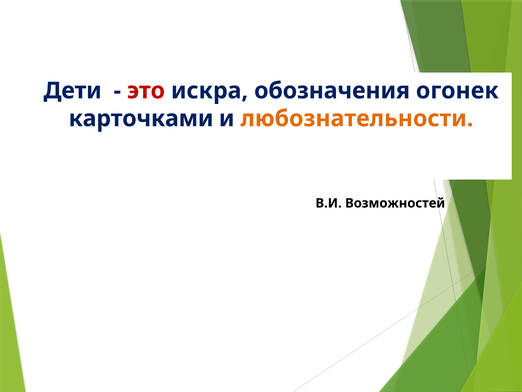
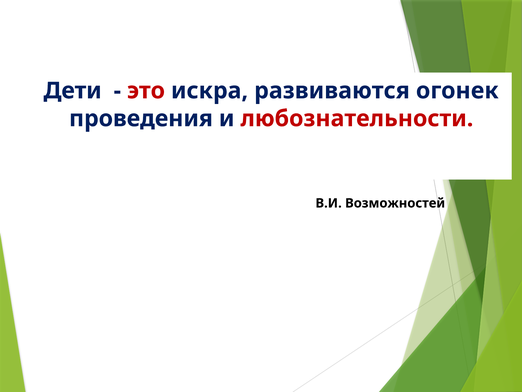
обозначения: обозначения -> развиваются (332, 91)
карточками: карточками -> проведения (141, 118)
любознательности colour: orange -> red (357, 118)
